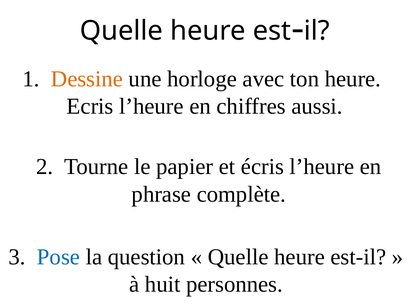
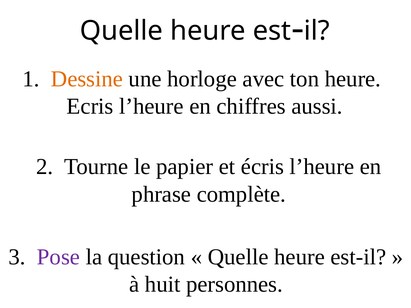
Pose colour: blue -> purple (59, 257)
